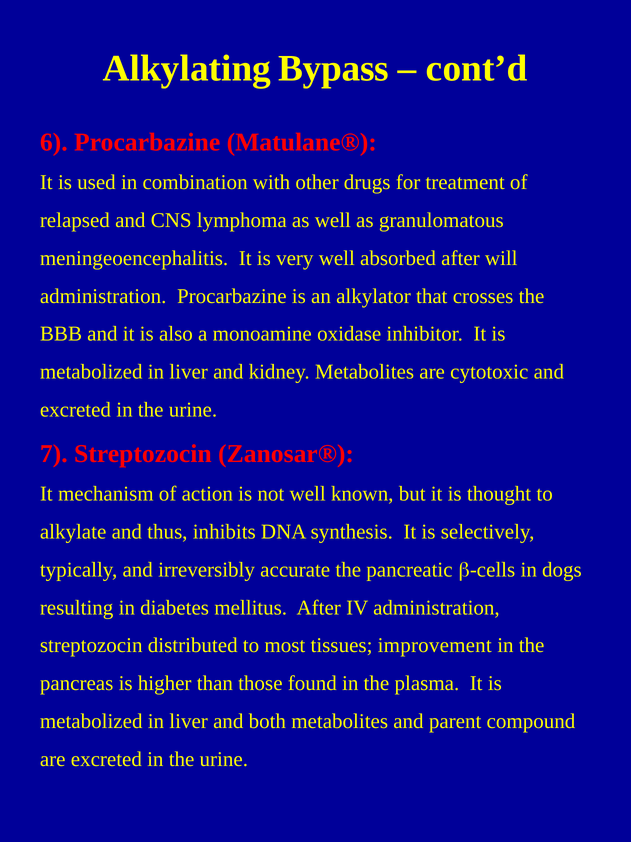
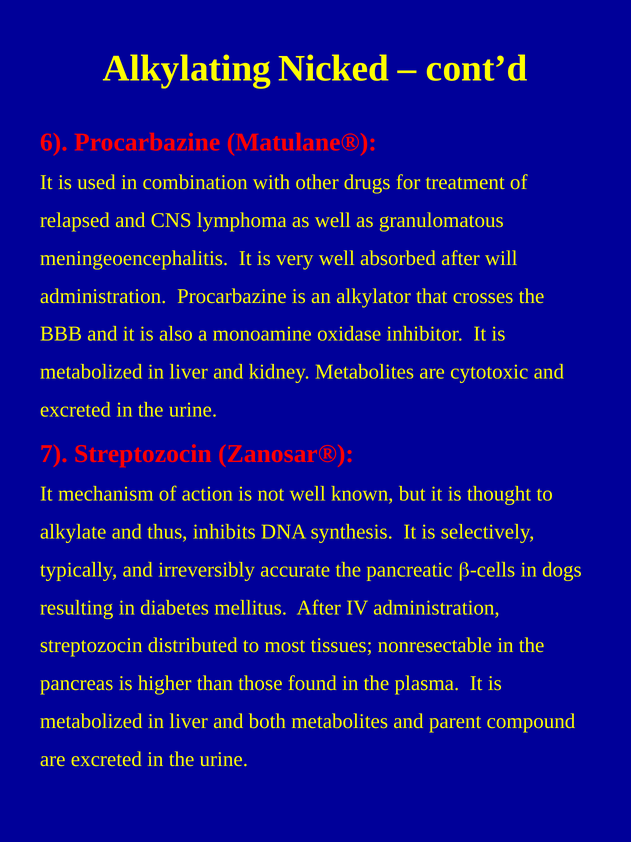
Bypass: Bypass -> Nicked (334, 69)
improvement: improvement -> nonresectable (435, 645)
